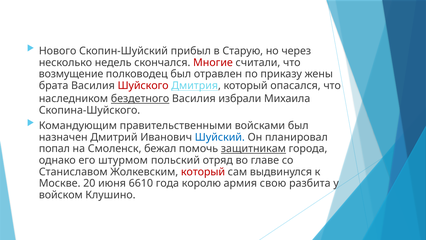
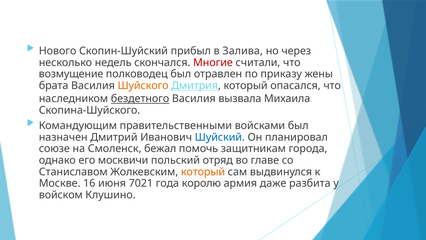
Старую: Старую -> Залива (243, 51)
Шуйского colour: red -> orange (143, 86)
избрали: избрали -> вызвала (240, 99)
попал: попал -> союзе (54, 149)
защитникам underline: present -> none (253, 149)
штурмом: штурмом -> москвичи (123, 160)
который colour: red -> orange (203, 172)
20: 20 -> 16 (89, 183)
6610: 6610 -> 7021 (141, 183)
свою: свою -> даже (273, 183)
